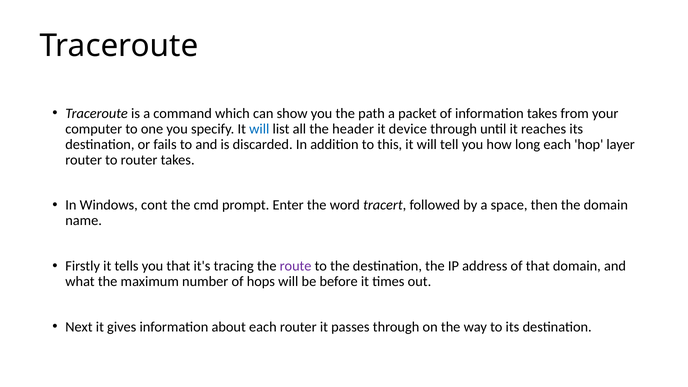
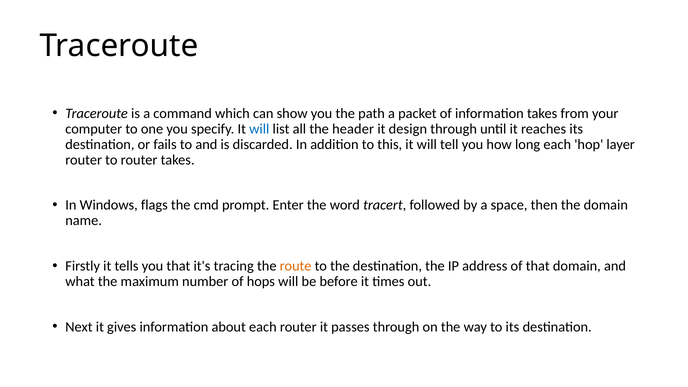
device: device -> design (408, 129)
cont: cont -> flags (154, 205)
route colour: purple -> orange (296, 266)
